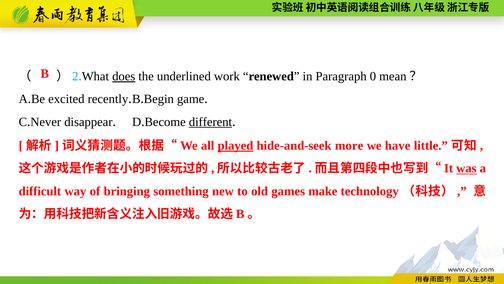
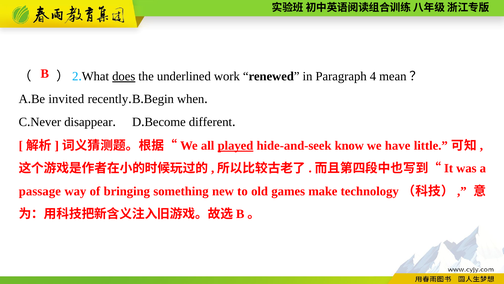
0: 0 -> 4 (373, 76)
excited: excited -> invited (66, 99)
game: game -> when (191, 99)
different underline: present -> none (210, 122)
more: more -> know (349, 146)
was underline: present -> none (466, 168)
difficult: difficult -> passage (40, 191)
